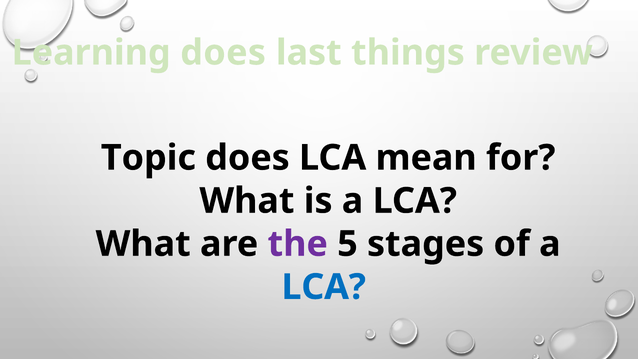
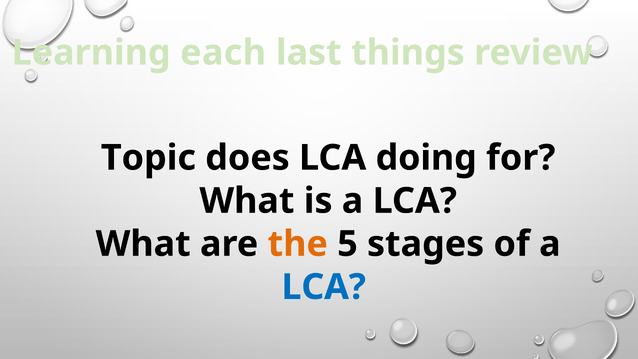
Learning does: does -> each (223, 53)
mean: mean -> doing (426, 158)
the colour: purple -> orange (298, 244)
